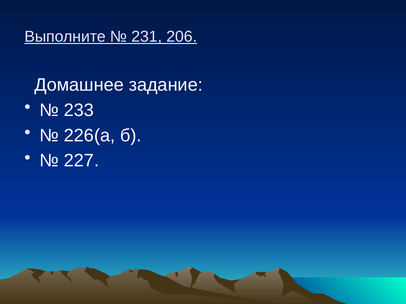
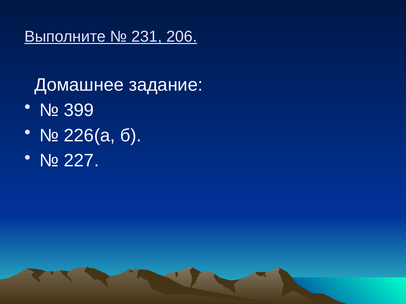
233: 233 -> 399 (79, 110)
